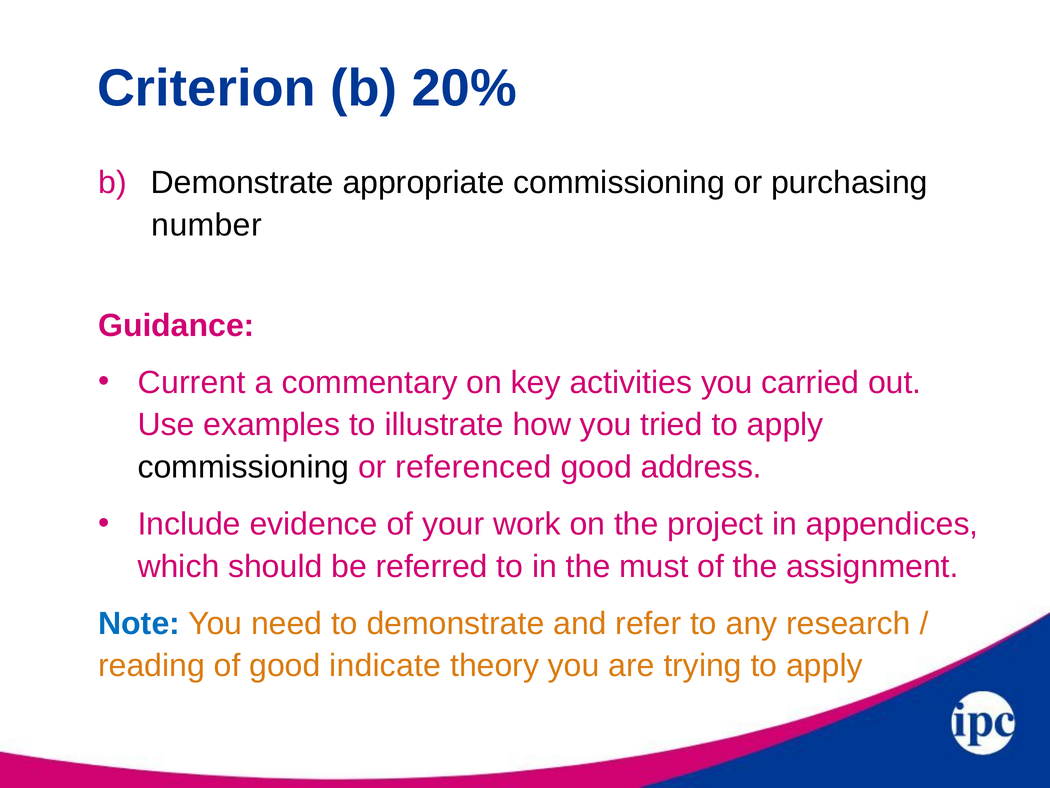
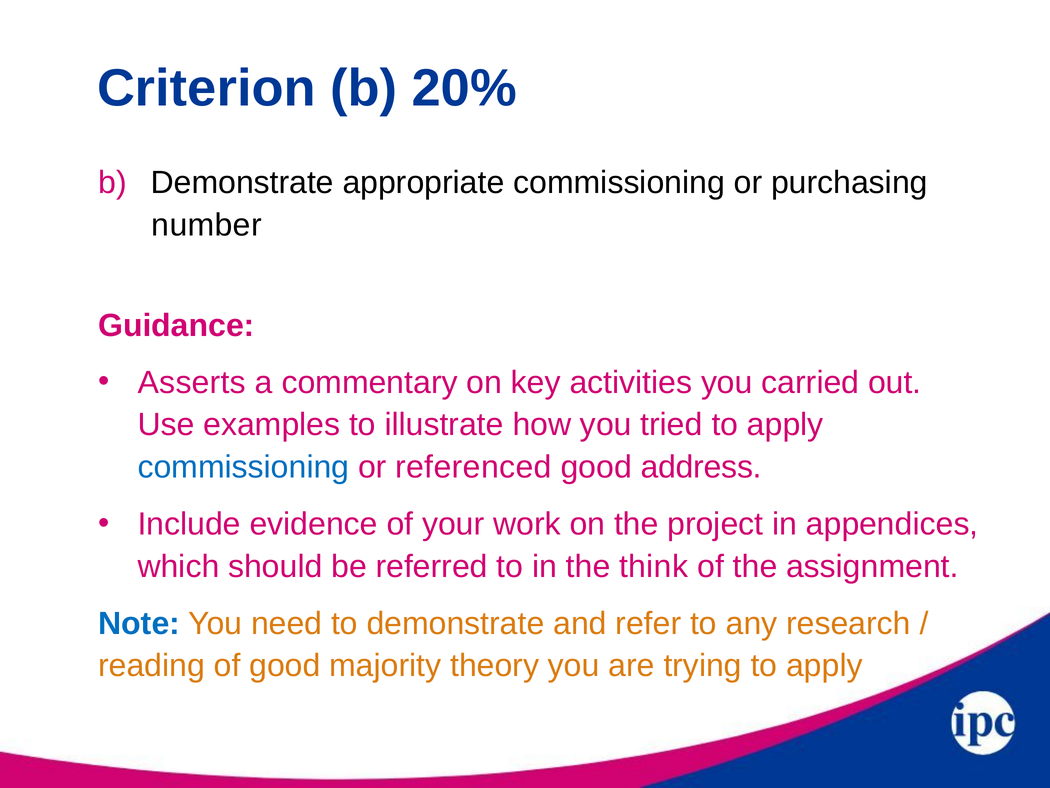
Current: Current -> Asserts (192, 382)
commissioning colour: black -> blue (243, 467)
must: must -> think (654, 566)
indicate: indicate -> majority (385, 665)
